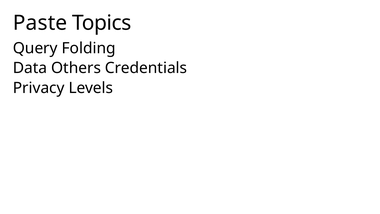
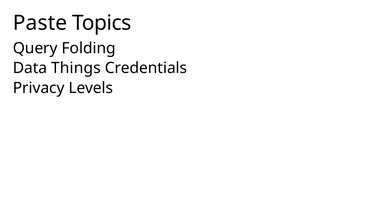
Others: Others -> Things (76, 68)
